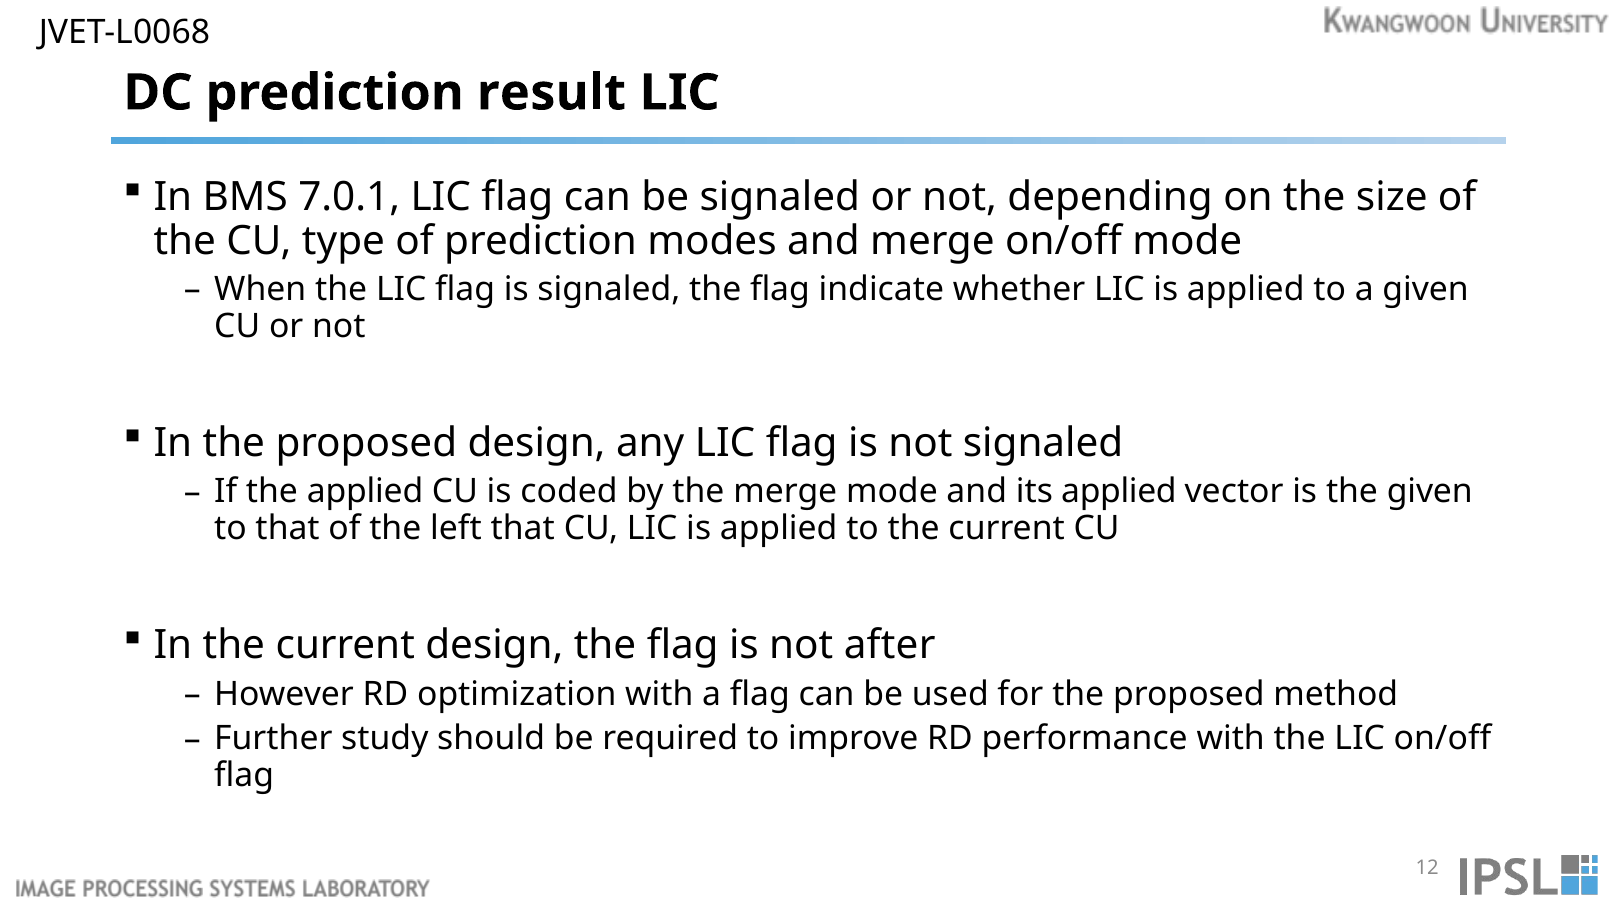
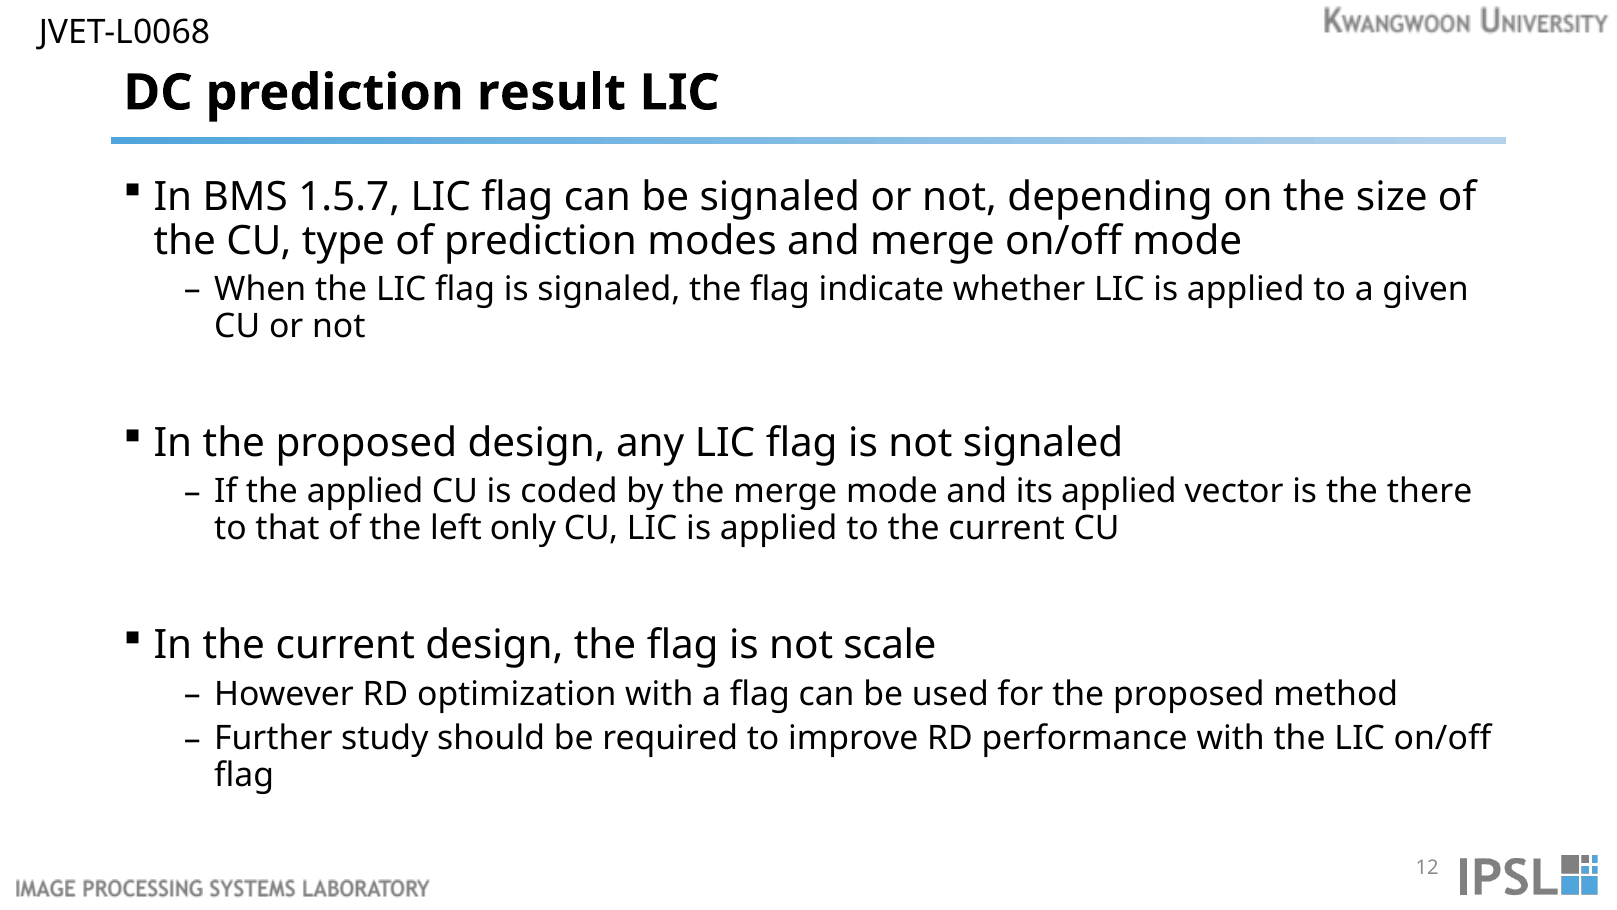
7.0.1: 7.0.1 -> 1.5.7 (349, 197)
the given: given -> there (1430, 492)
left that: that -> only (523, 528)
after: after -> scale (890, 645)
